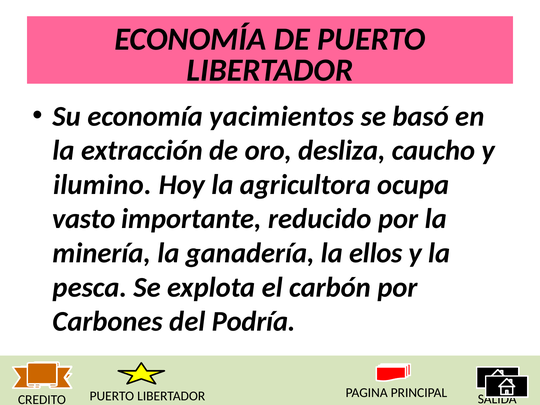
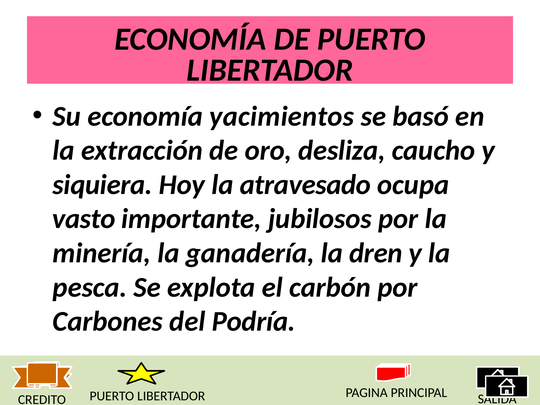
ilumino: ilumino -> siquiera (103, 185)
agricultora: agricultora -> atravesado (305, 185)
reducido: reducido -> jubilosos (320, 219)
ellos: ellos -> dren (376, 253)
